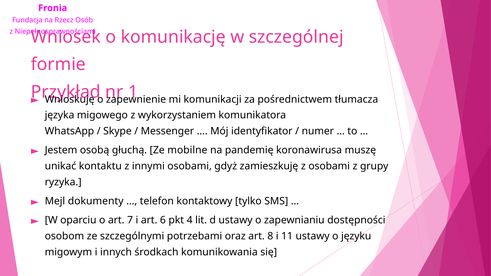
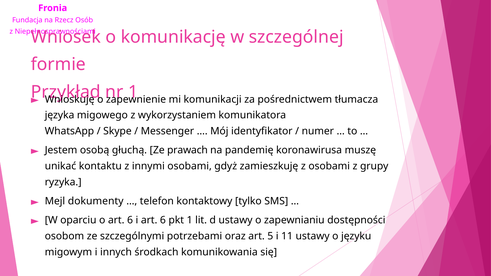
mobilne: mobilne -> prawach (187, 150)
o art 7: 7 -> 6 (130, 220)
pkt 4: 4 -> 1 (190, 220)
8: 8 -> 5 (270, 236)
